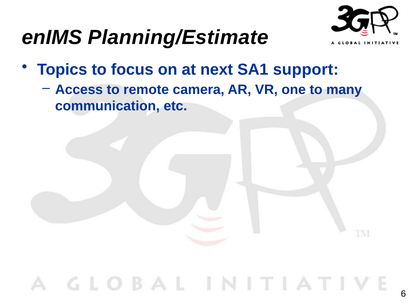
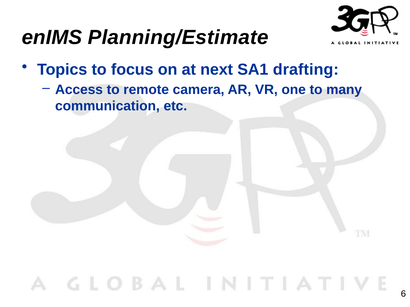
support: support -> drafting (306, 70)
